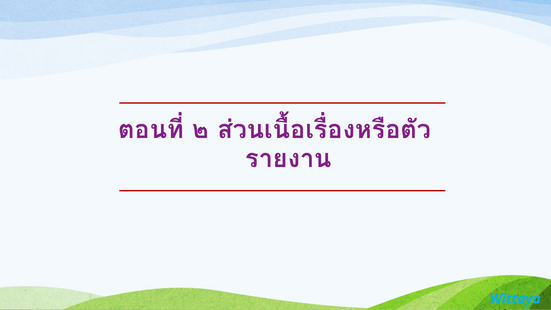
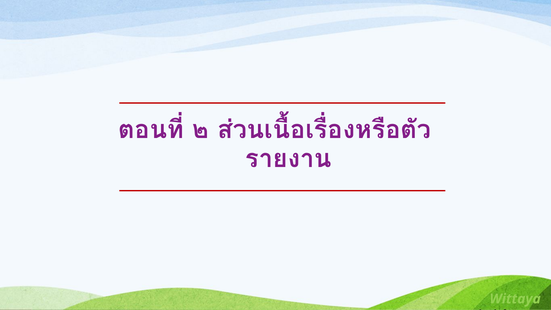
Wittaya colour: light blue -> light green (515, 299)
